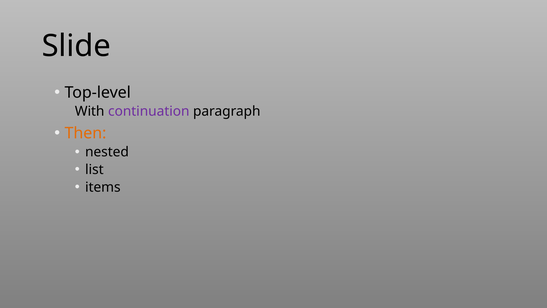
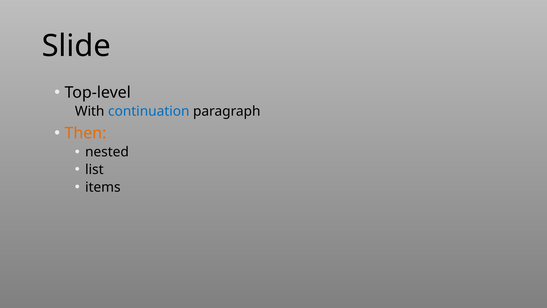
continuation colour: purple -> blue (149, 111)
